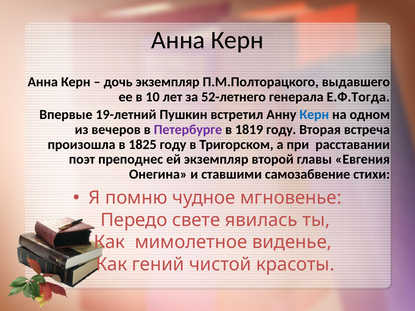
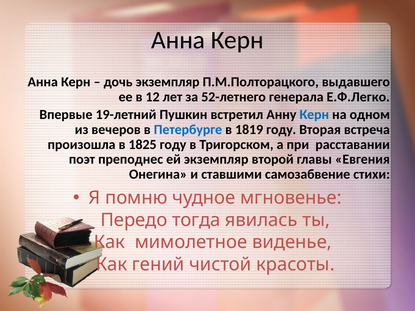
10: 10 -> 12 (153, 97)
Е.Ф.Тогда: Е.Ф.Тогда -> Е.Ф.Легко (358, 97)
Петербурге colour: purple -> blue (188, 130)
свете: свете -> тогда (196, 220)
